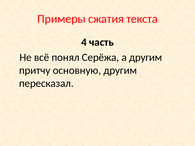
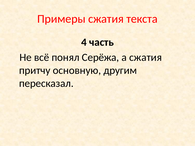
а другим: другим -> сжатия (146, 58)
